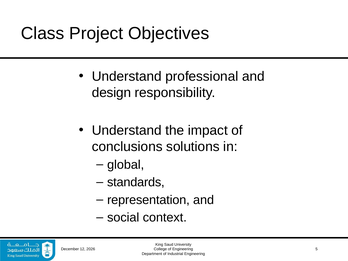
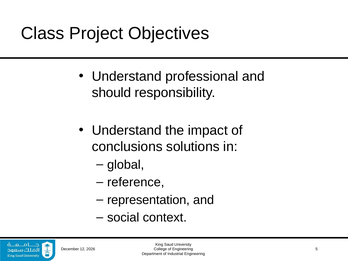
design: design -> should (111, 93)
standards: standards -> reference (136, 182)
